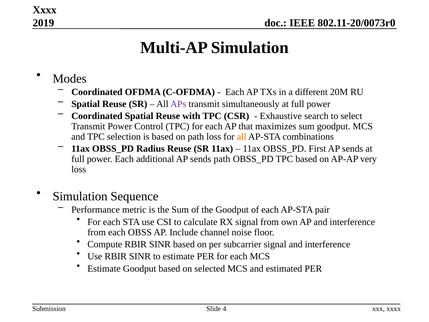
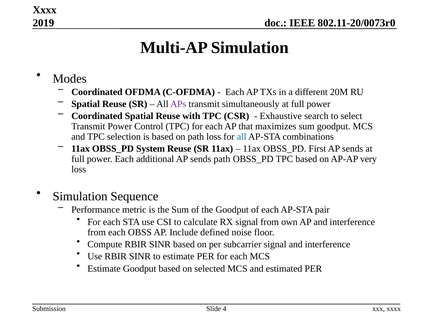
all colour: orange -> blue (242, 137)
Radius: Radius -> System (151, 149)
channel: channel -> defined (215, 232)
